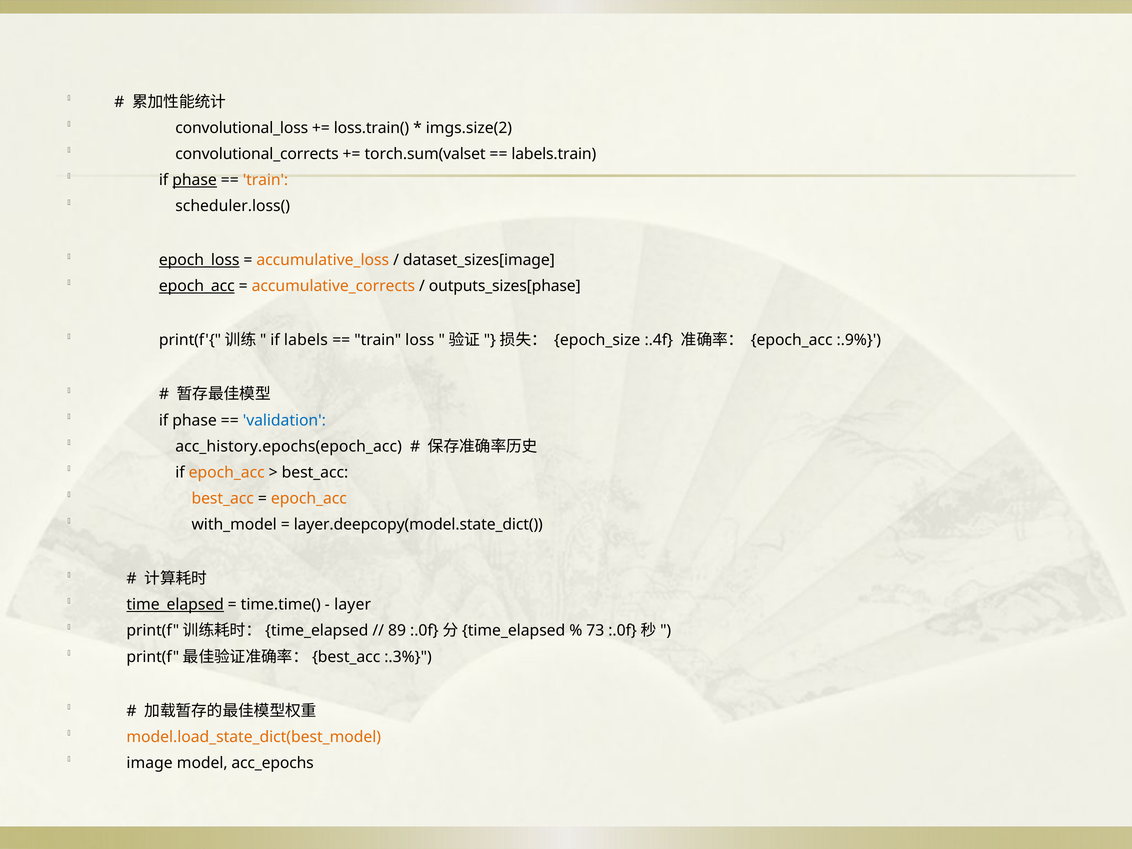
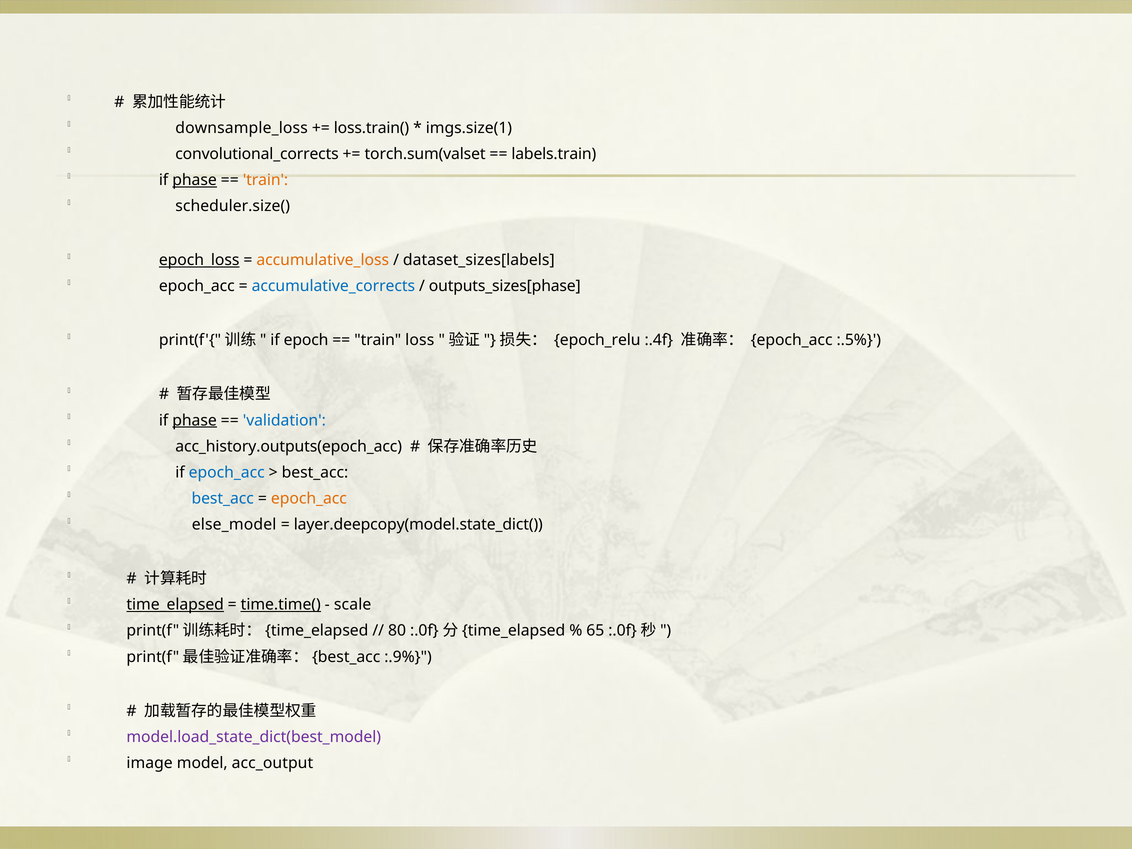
convolutional_loss: convolutional_loss -> downsample_loss (242, 128)
imgs.size(2: imgs.size(2 -> imgs.size(1 (469, 128)
scheduler.loss(: scheduler.loss( -> scheduler.size( (233, 206)
dataset_sizes[image: dataset_sizes[image -> dataset_sizes[labels (479, 260)
epoch_acc underline: present -> none (197, 286)
accumulative_corrects colour: orange -> blue (333, 286)
labels: labels -> epoch (306, 340)
epoch_size: epoch_size -> epoch_relu (597, 340)
:.9%: :.9% -> :.5% (859, 340)
phase underline: none -> present (195, 420)
acc_history.epochs(epoch_acc: acc_history.epochs(epoch_acc -> acc_history.outputs(epoch_acc (289, 446)
epoch_acc colour: orange -> blue (227, 472)
best_acc colour: orange -> blue (223, 499)
with_model: with_model -> else_model (234, 525)
time.time( underline: none -> present (281, 605)
layer: layer -> scale (353, 605)
89: 89 -> 80 (397, 631)
73: 73 -> 65 (595, 631)
:.3%: :.3% -> :.9% (408, 657)
model.load_state_dict(best_model colour: orange -> purple (254, 737)
acc_epochs: acc_epochs -> acc_output (272, 763)
